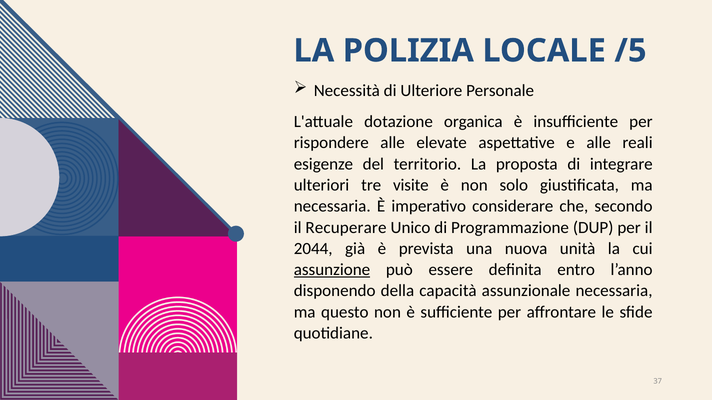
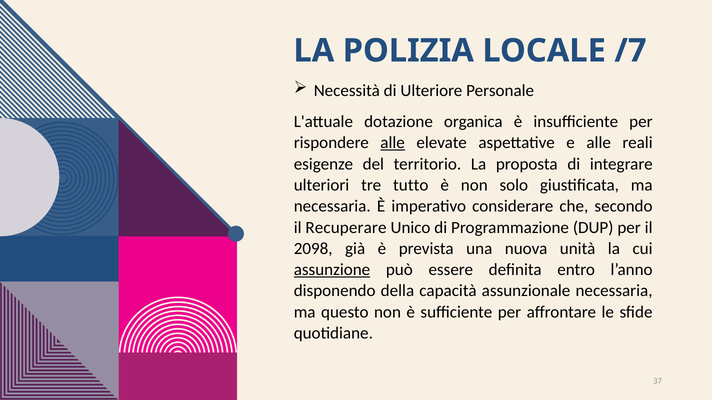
/5: /5 -> /7 (630, 51)
alle underline: none -> present (393, 143)
visite: visite -> tutto (411, 185)
2044: 2044 -> 2098 (313, 249)
